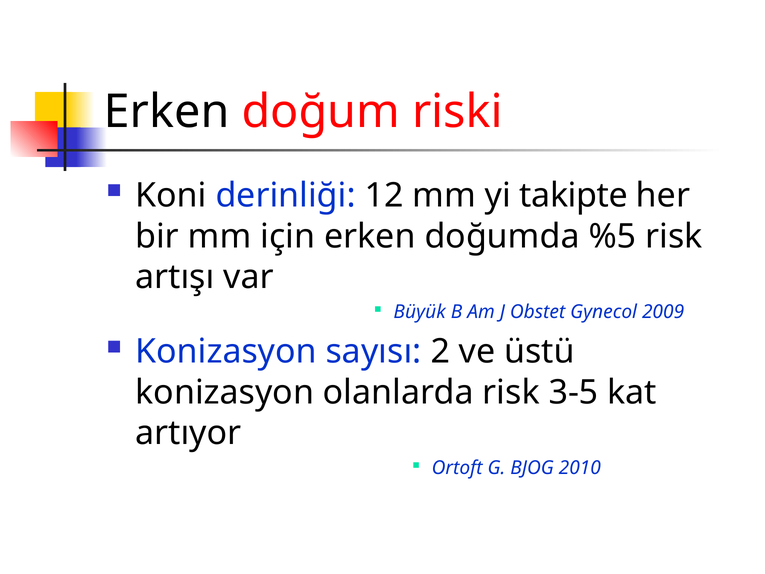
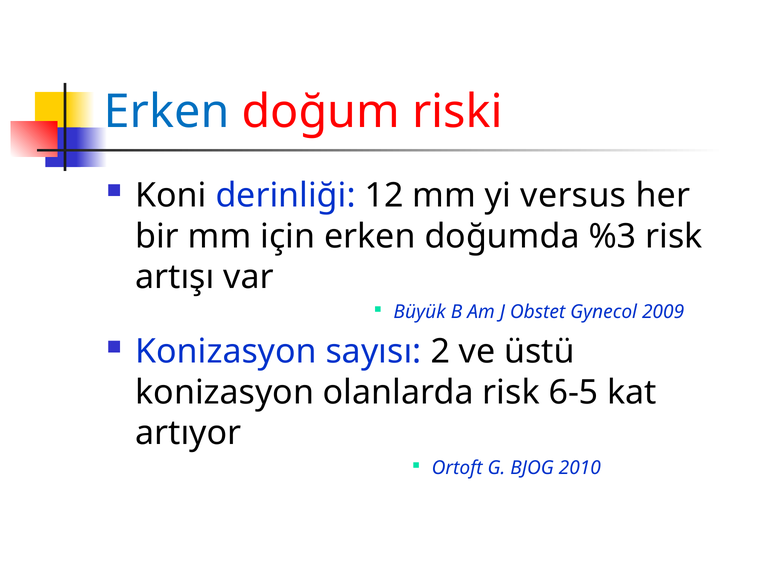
Erken colour: black -> blue (167, 112)
takipte: takipte -> versus (573, 195)
%5: %5 -> %3 (612, 236)
3-5: 3-5 -> 6-5 (574, 392)
